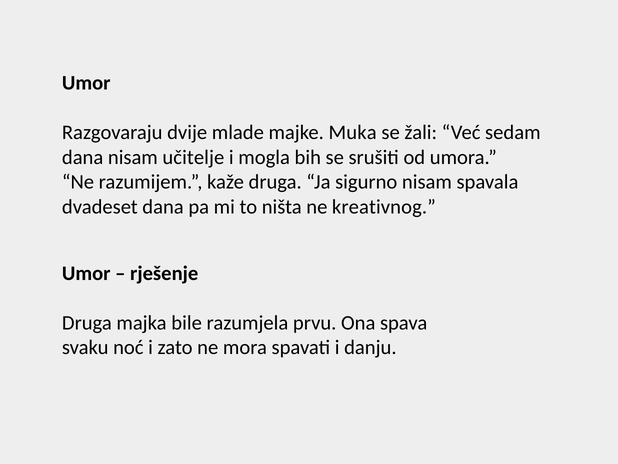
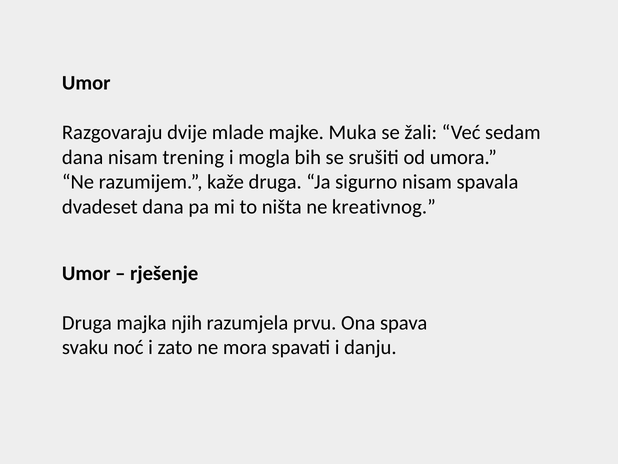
učitelje: učitelje -> trening (193, 157)
bile: bile -> njih (187, 322)
